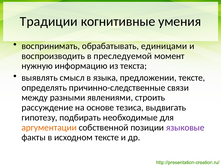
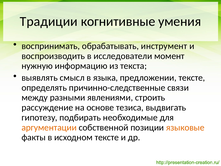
единицами: единицами -> инструмент (164, 46)
преследуемой: преследуемой -> исследователи (123, 56)
языковые colour: purple -> orange (185, 127)
